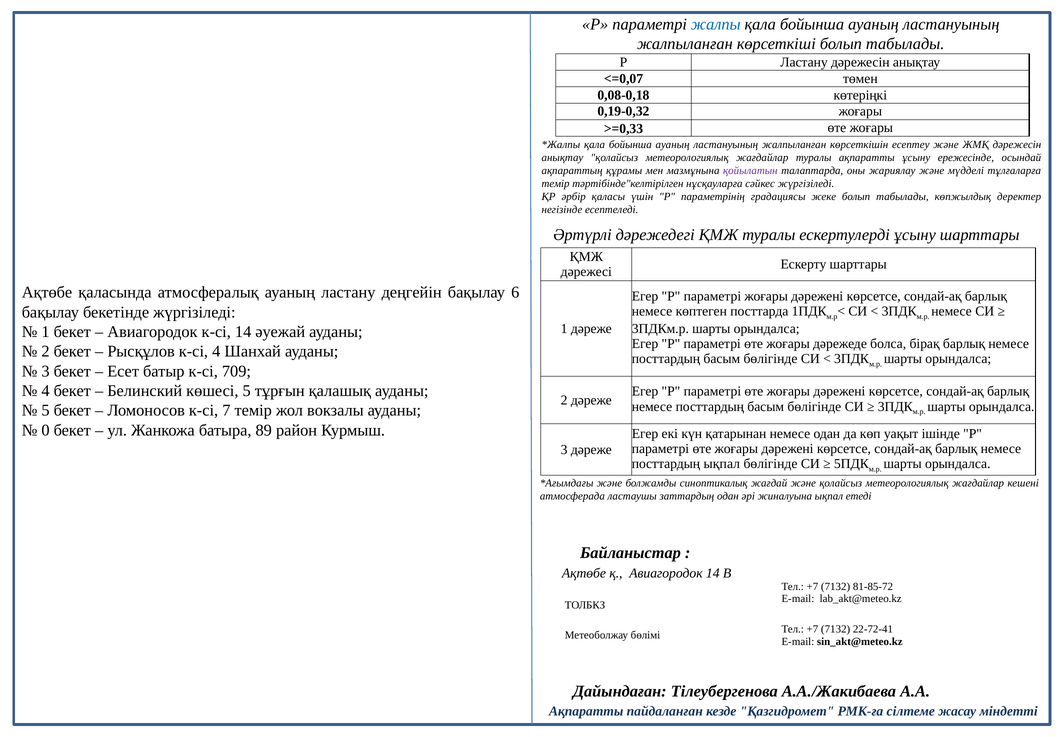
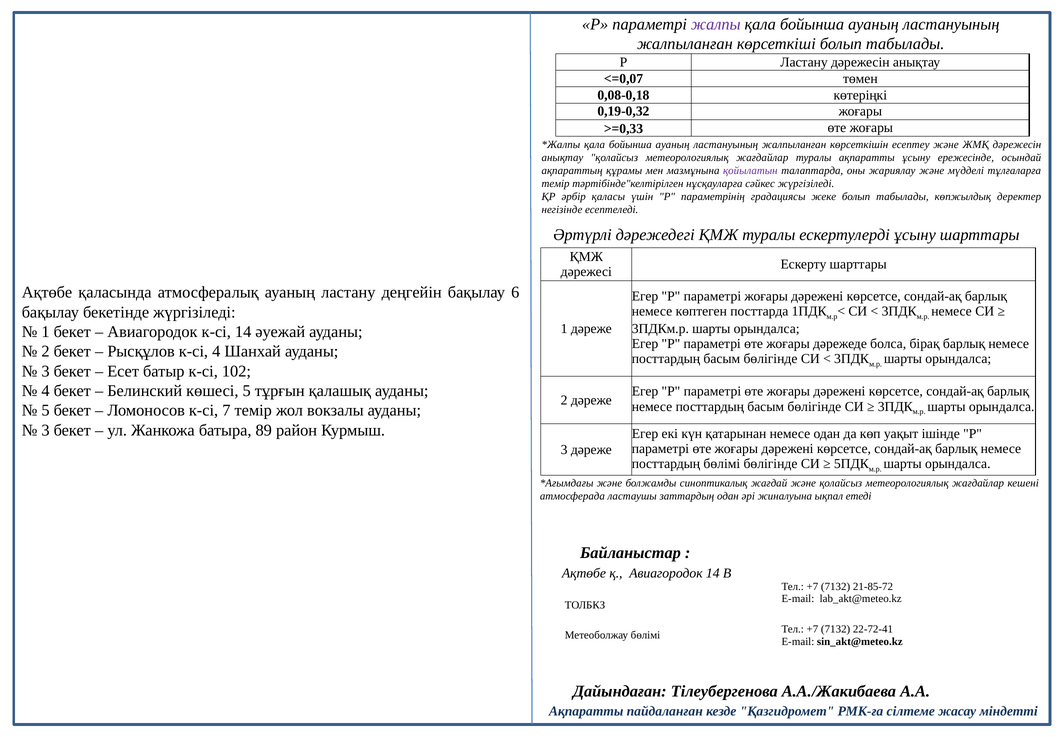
жалпы colour: blue -> purple (716, 24)
709: 709 -> 102 (236, 371)
0: 0 -> 3 (46, 430)
посттардың ықпал: ықпал -> бөлімі (722, 463)
81-85-72: 81-85-72 -> 21-85-72 (873, 586)
